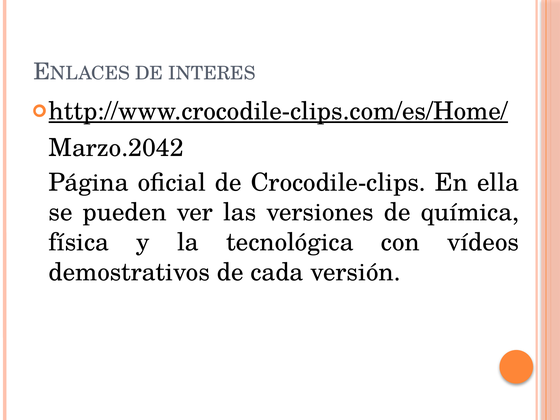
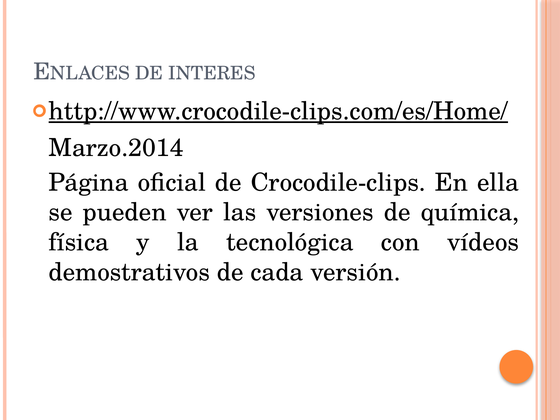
Marzo.2042: Marzo.2042 -> Marzo.2014 (116, 148)
